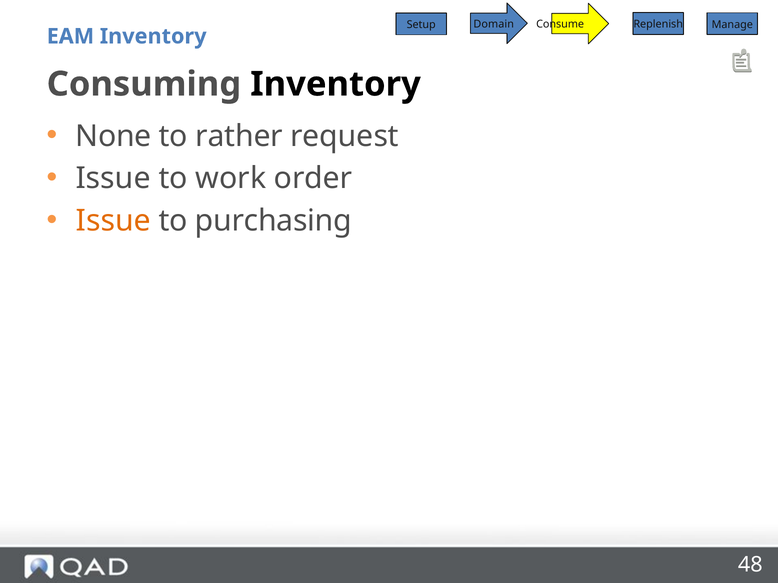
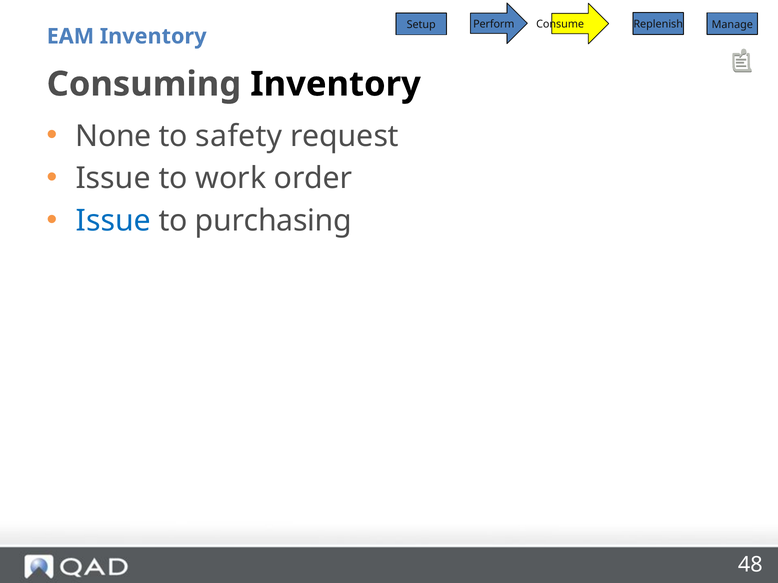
Domain: Domain -> Perform (494, 24)
rather: rather -> safety (239, 136)
Issue colour: orange -> blue (113, 221)
